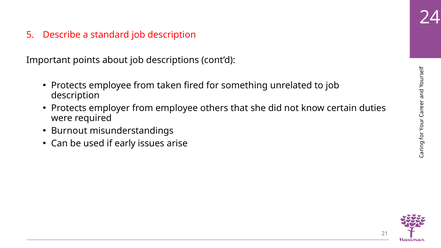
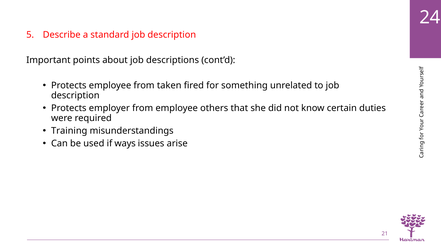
Burnout: Burnout -> Training (69, 131)
early: early -> ways (125, 143)
